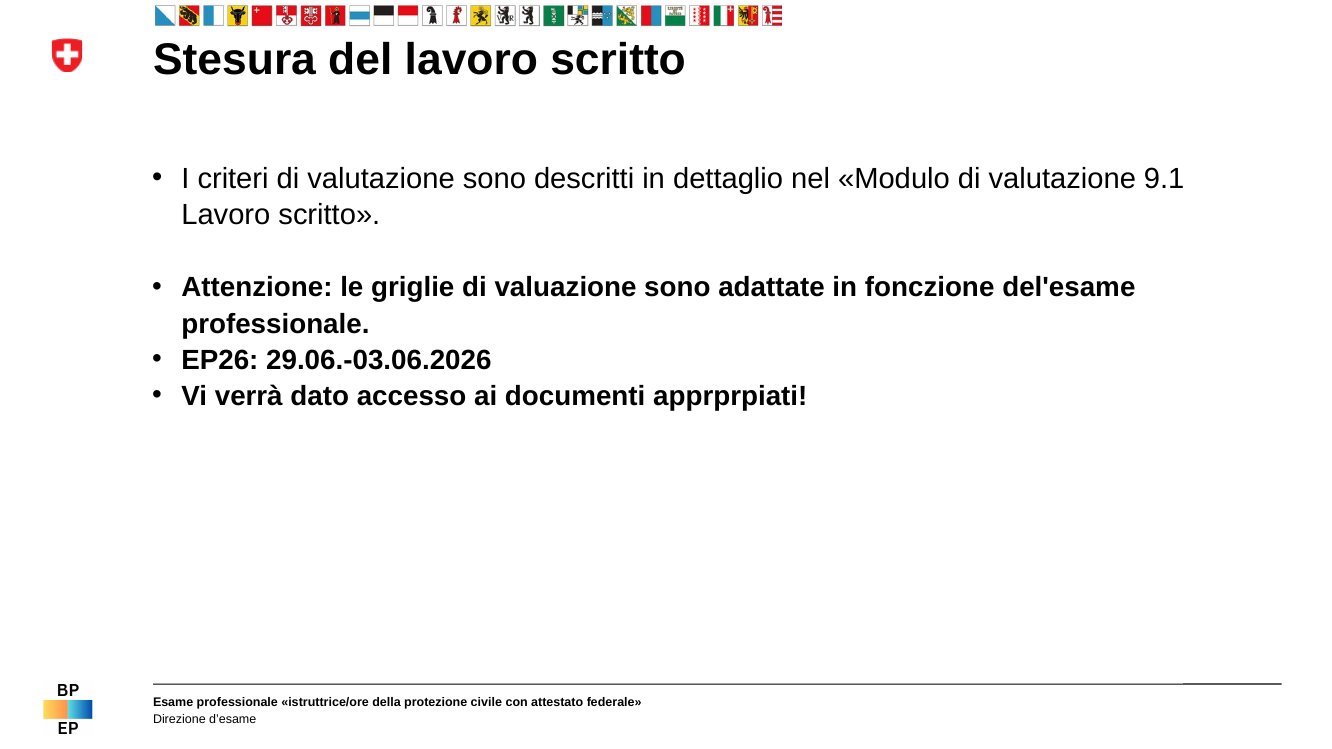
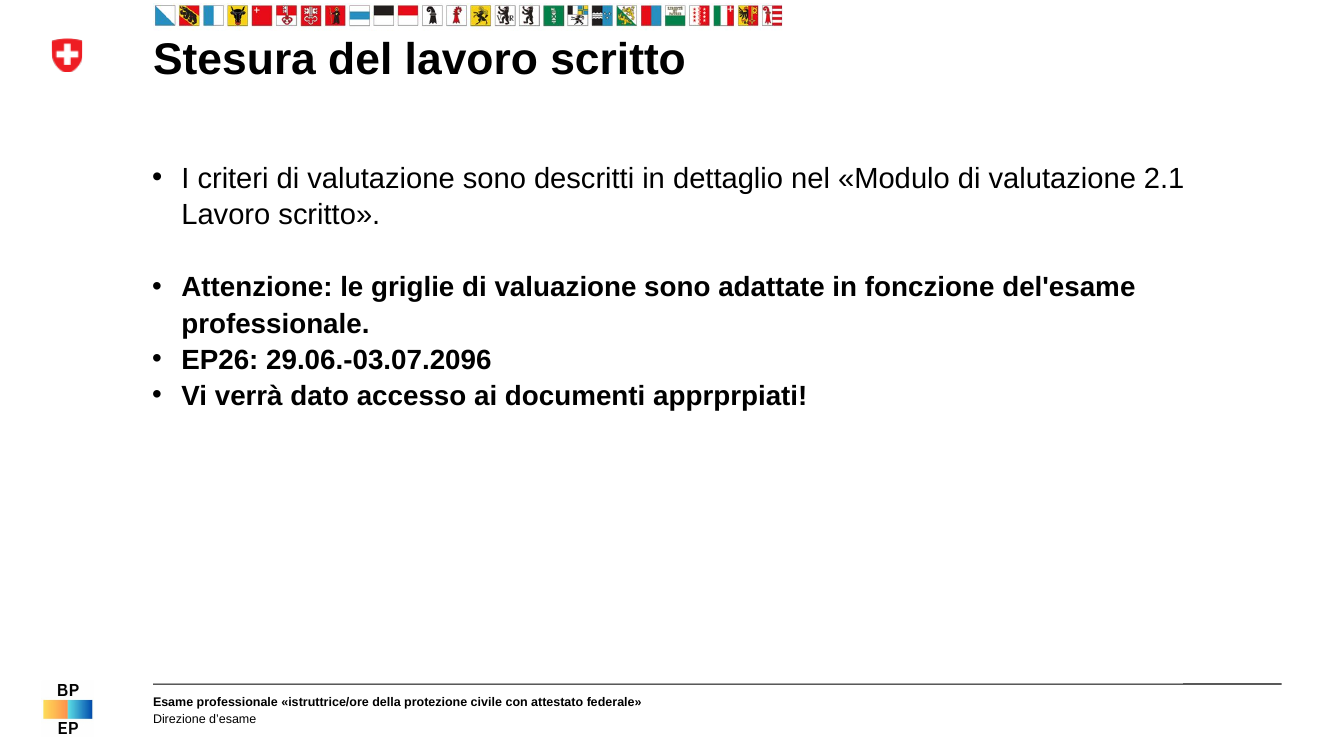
9.1: 9.1 -> 2.1 (1164, 179)
29.06.-03.06.2026: 29.06.-03.06.2026 -> 29.06.-03.07.2096 (379, 360)
